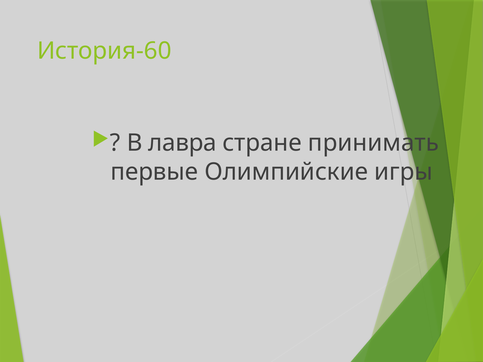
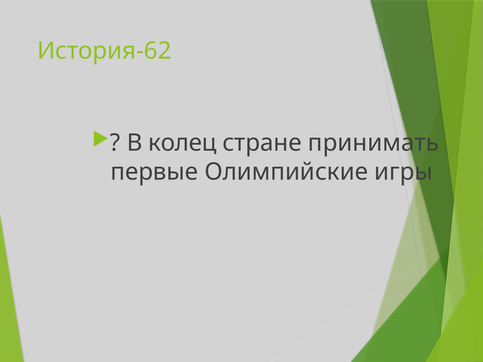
История-60: История-60 -> История-62 (104, 51)
лавра: лавра -> колец (183, 143)
